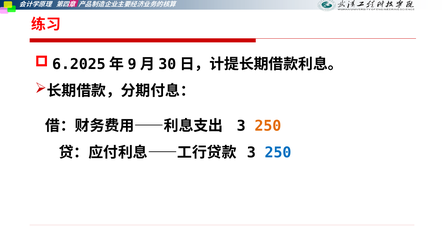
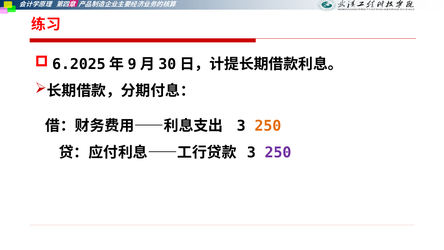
250 colour: blue -> purple (278, 152)
